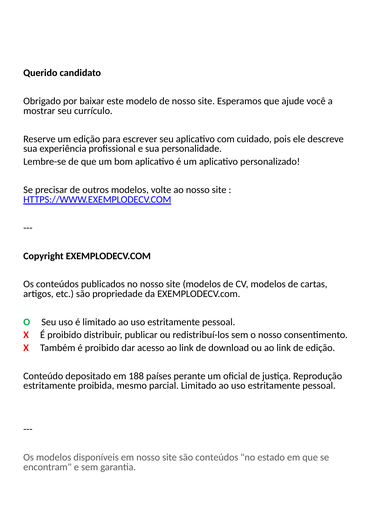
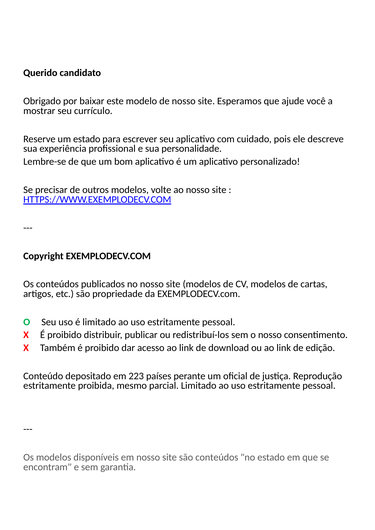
um edição: edição -> estado (87, 139)
188: 188 -> 223 (136, 376)
